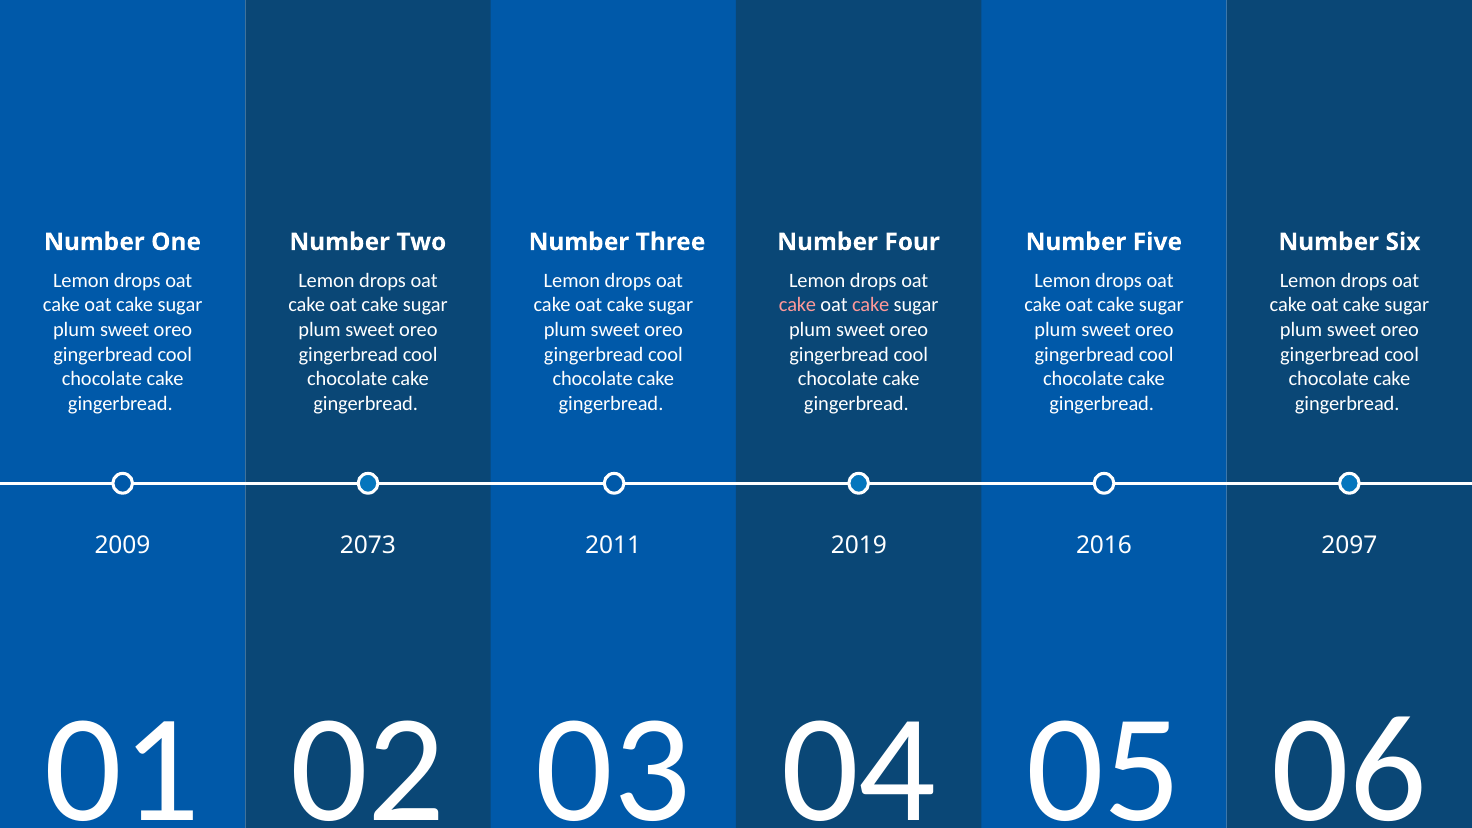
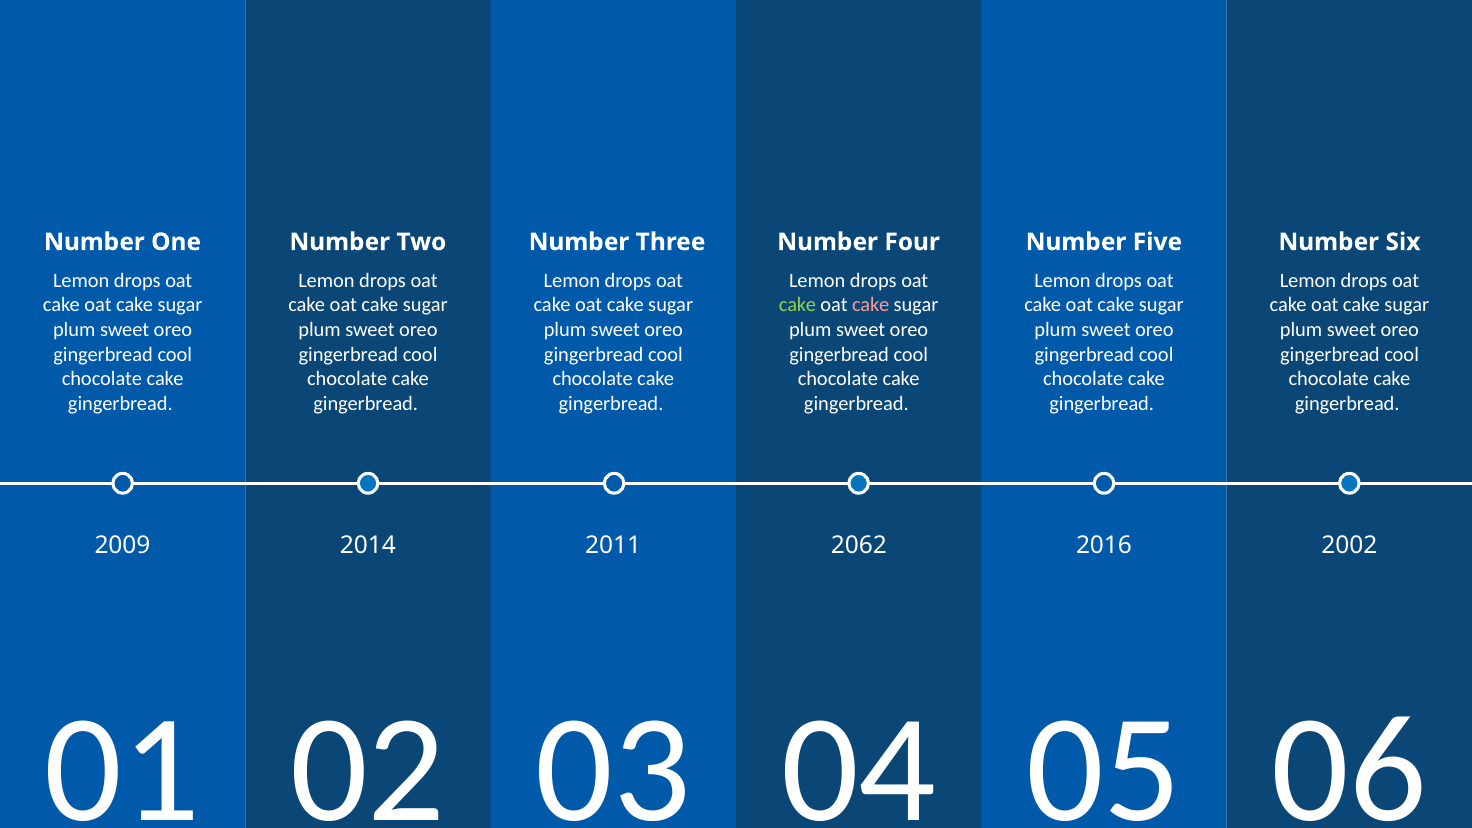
cake colour: pink -> light green (797, 305)
2073: 2073 -> 2014 (368, 546)
2019: 2019 -> 2062 (859, 546)
2097: 2097 -> 2002 (1349, 546)
